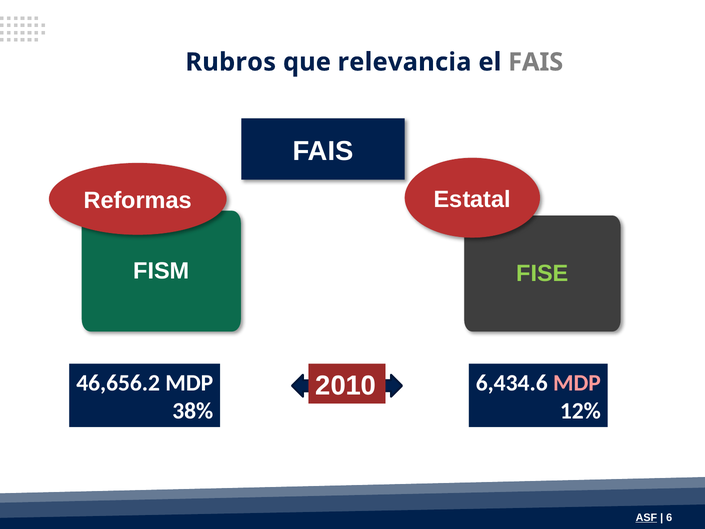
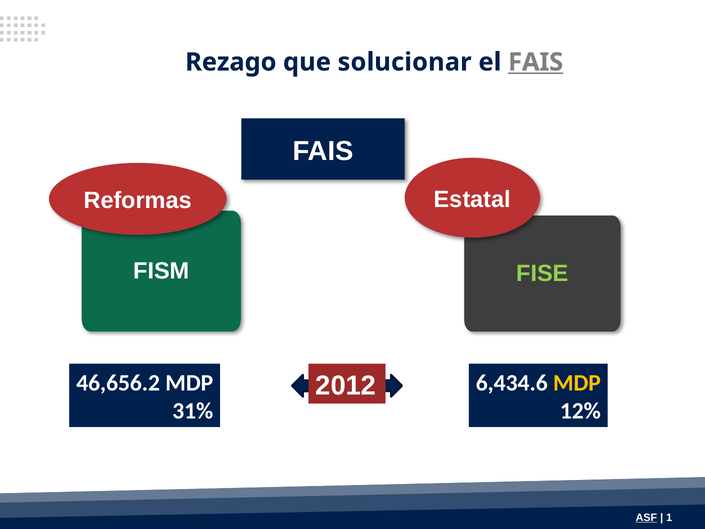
Rubros: Rubros -> Rezago (231, 62)
relevancia: relevancia -> solucionar (405, 62)
FAIS underline: none -> present (536, 62)
2010: 2010 -> 2012 (346, 385)
MDP colour: pink -> yellow (577, 383)
38%: 38% -> 31% (193, 411)
6: 6 -> 1 (669, 517)
